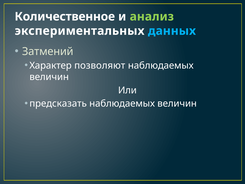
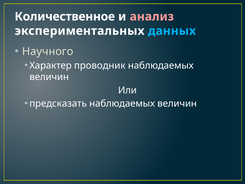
анализ colour: light green -> pink (152, 17)
Затмений: Затмений -> Научного (48, 51)
позволяют: позволяют -> проводник (100, 65)
